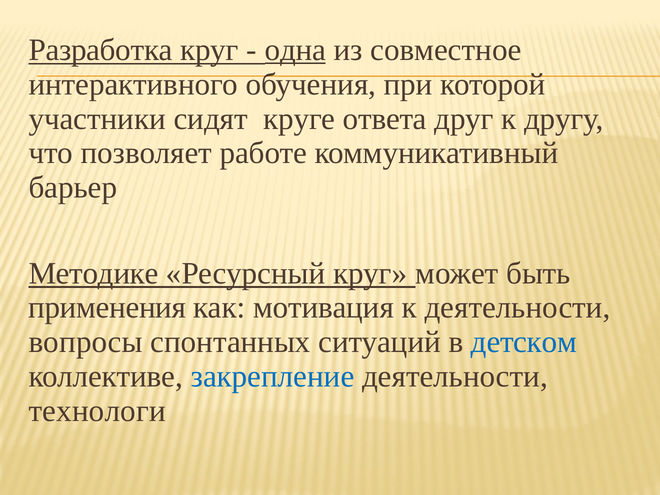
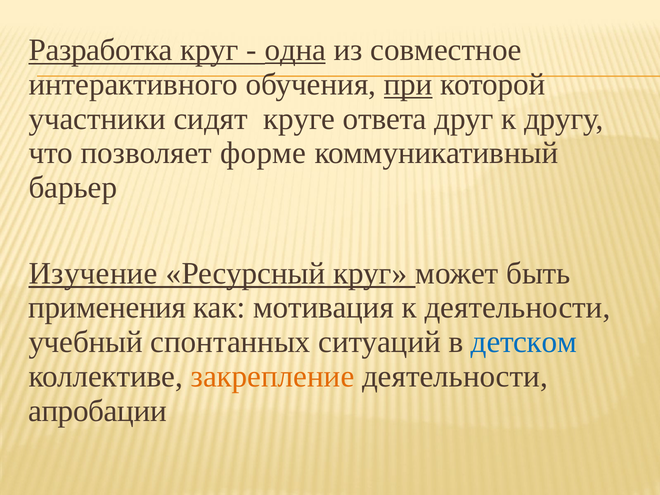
при underline: none -> present (408, 84)
работе: работе -> форме (263, 153)
Методике: Методике -> Изучение (93, 273)
вопросы: вопросы -> учебный (86, 342)
закрепление colour: blue -> orange (273, 377)
технологи: технологи -> апробации (97, 411)
